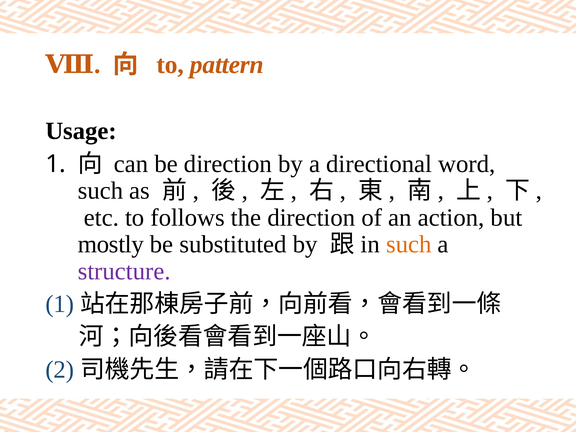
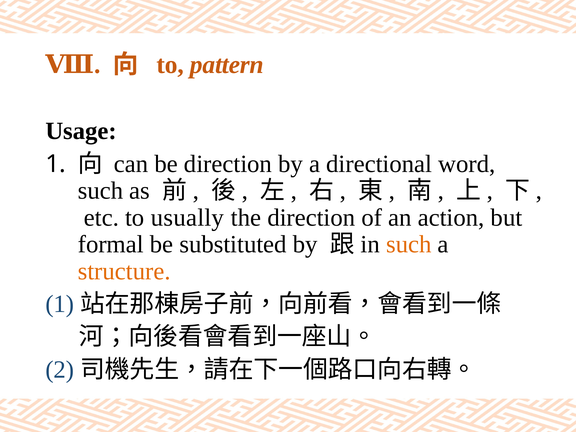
follows: follows -> usually (188, 218)
mostly: mostly -> formal (111, 244)
structure colour: purple -> orange (124, 271)
